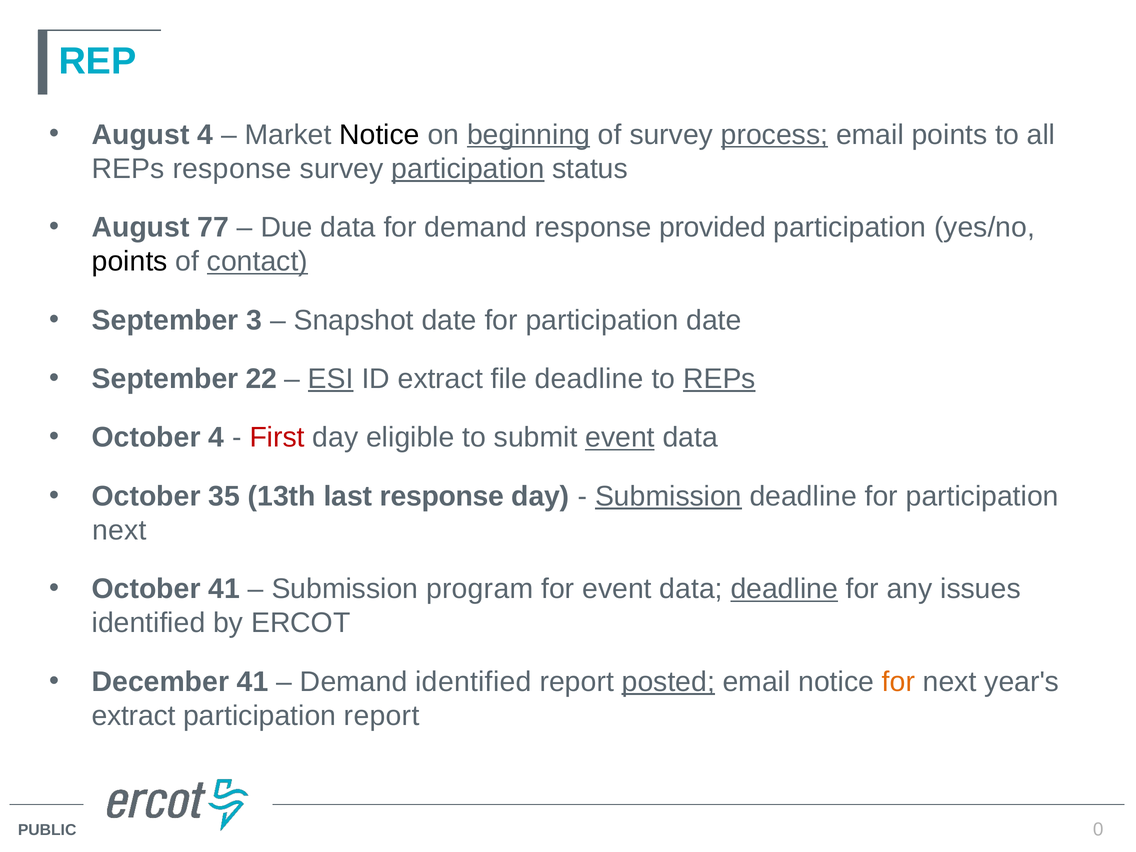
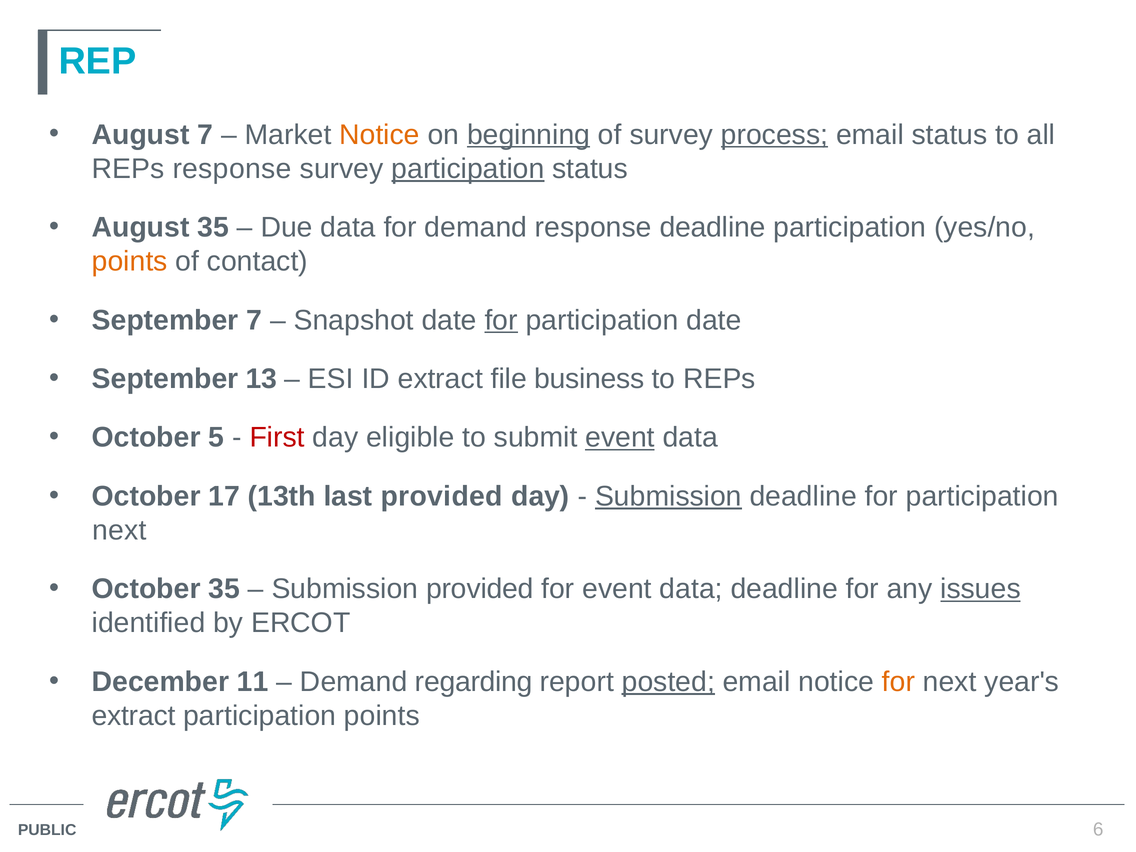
August 4: 4 -> 7 (205, 135)
Notice colour: black -> orange (379, 135)
email points: points -> status (950, 135)
August 77: 77 -> 35 (213, 227)
response provided: provided -> deadline (713, 227)
points colour: black -> orange (130, 261)
contact underline: present -> none (257, 261)
September 3: 3 -> 7 (254, 320)
for underline: none -> present (501, 320)
22: 22 -> 13 (261, 379)
ESI underline: present -> none (331, 379)
file deadline: deadline -> business (589, 379)
REPs underline: present -> none (719, 379)
October 4: 4 -> 5 (216, 438)
35: 35 -> 17 (224, 496)
last response: response -> provided (442, 496)
October 41: 41 -> 35 (224, 589)
Submission program: program -> provided (480, 589)
deadline underline: present -> none (784, 589)
issues underline: none -> present (981, 589)
December 41: 41 -> 11 (253, 682)
Demand identified: identified -> regarding (474, 682)
participation report: report -> points (382, 716)
0: 0 -> 6 (1098, 830)
